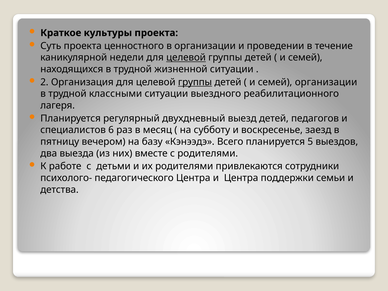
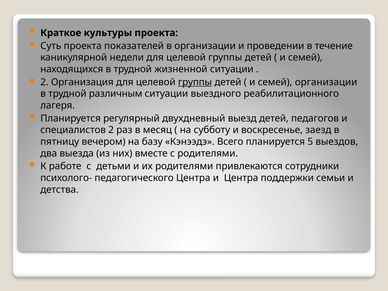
ценностного: ценностного -> показателей (134, 46)
целевой underline: present -> none (186, 58)
классными: классными -> различным (116, 94)
специалистов 6: 6 -> 2 (111, 130)
